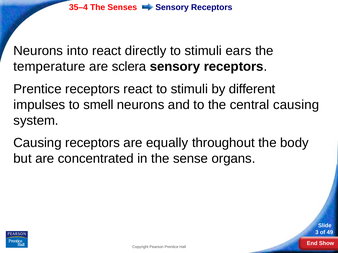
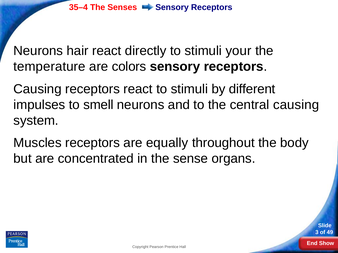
into: into -> hair (78, 51)
ears: ears -> your (239, 51)
sclera: sclera -> colors (129, 67)
Prentice: Prentice -> Causing (38, 89)
Causing: Causing -> Muscles (38, 143)
